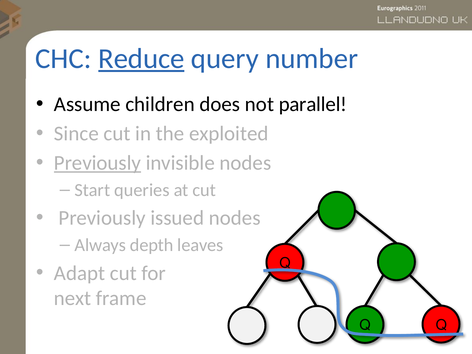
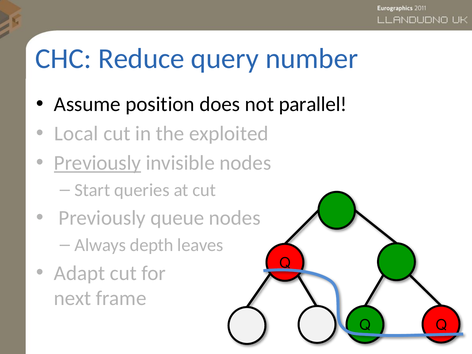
Reduce underline: present -> none (141, 59)
children: children -> position (160, 104)
Since: Since -> Local (76, 134)
issued: issued -> queue (177, 218)
